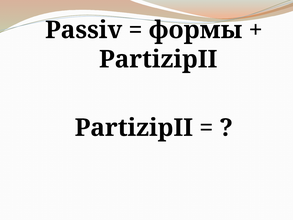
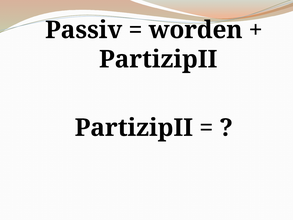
формы: формы -> worden (196, 30)
